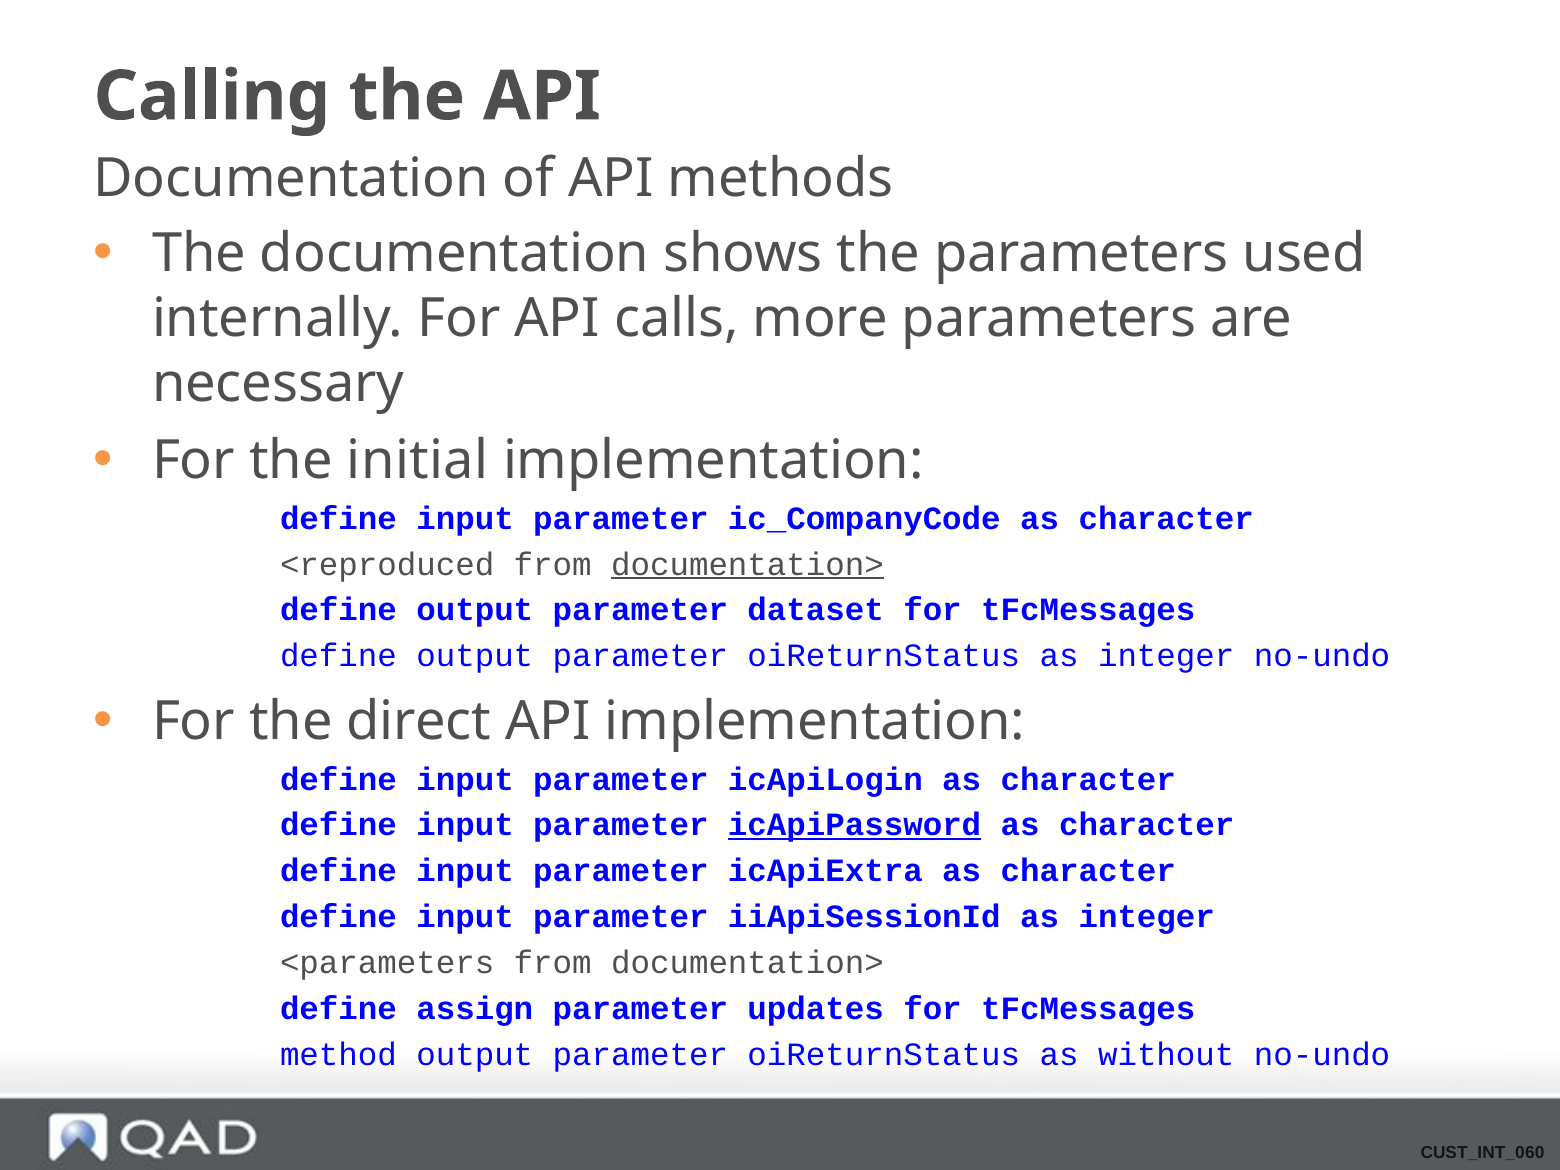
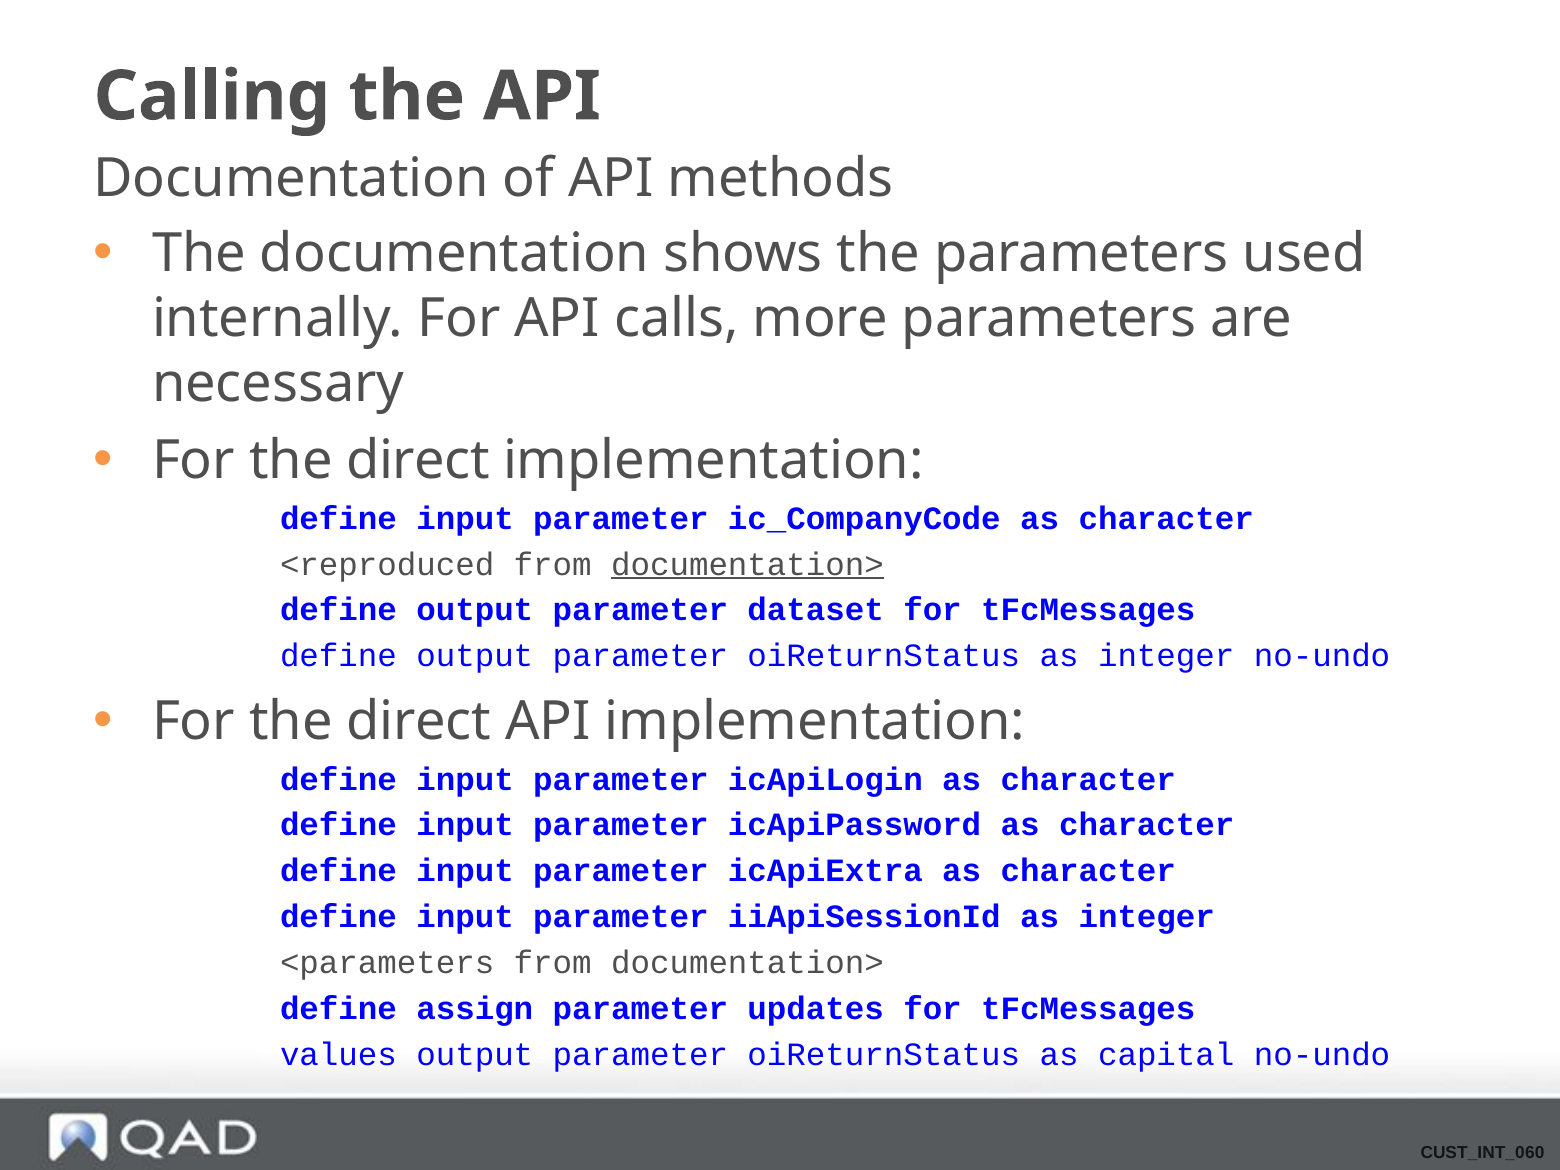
initial: initial -> direct (418, 461)
icApiPassword underline: present -> none (855, 825)
method: method -> values (338, 1055)
without: without -> capital (1166, 1055)
